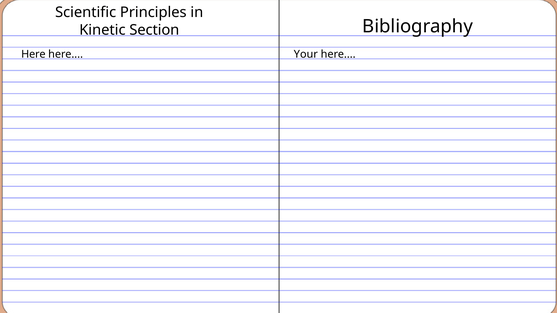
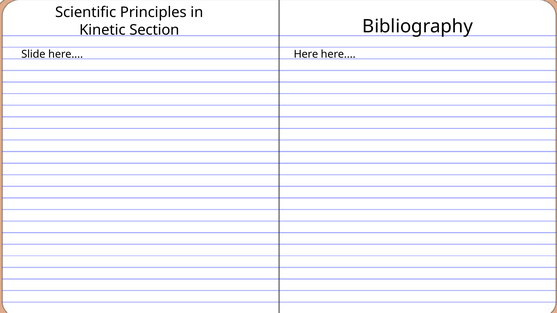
Here: Here -> Slide (33, 54)
Your: Your -> Here (306, 54)
